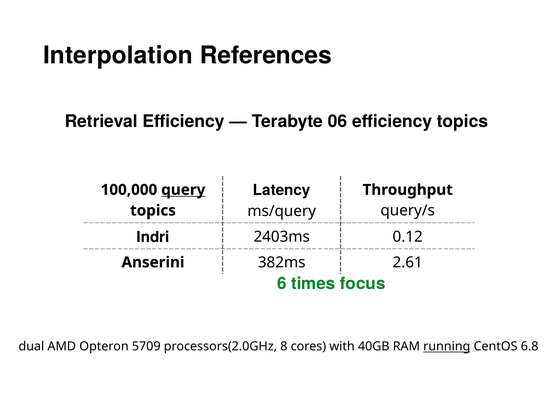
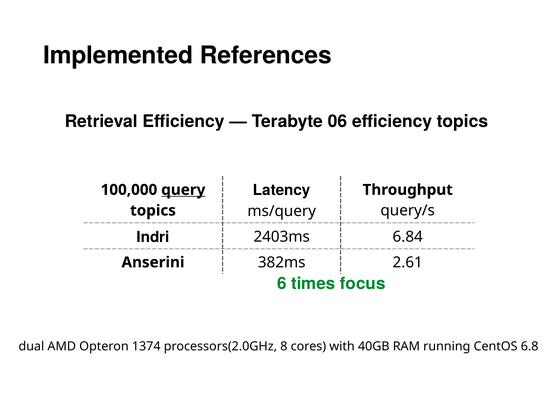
Interpolation: Interpolation -> Implemented (118, 55)
0.12: 0.12 -> 6.84 (408, 237)
5709: 5709 -> 1374 (146, 347)
running underline: present -> none (447, 347)
